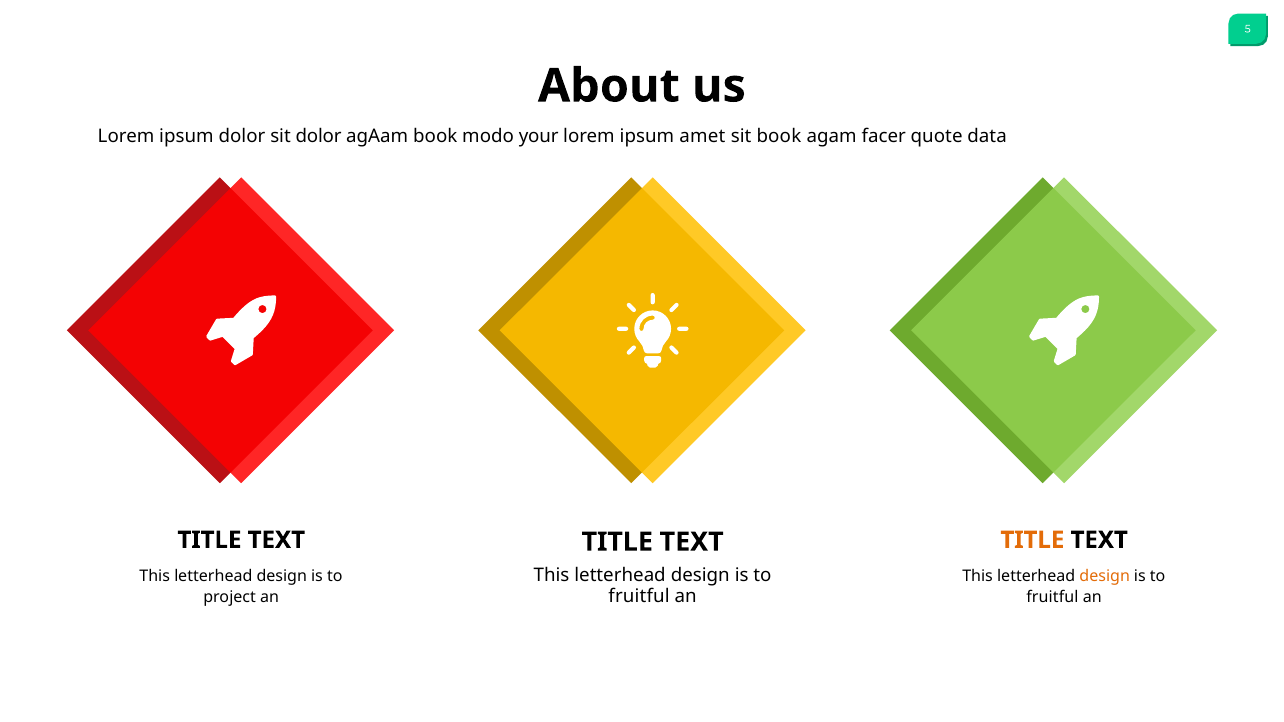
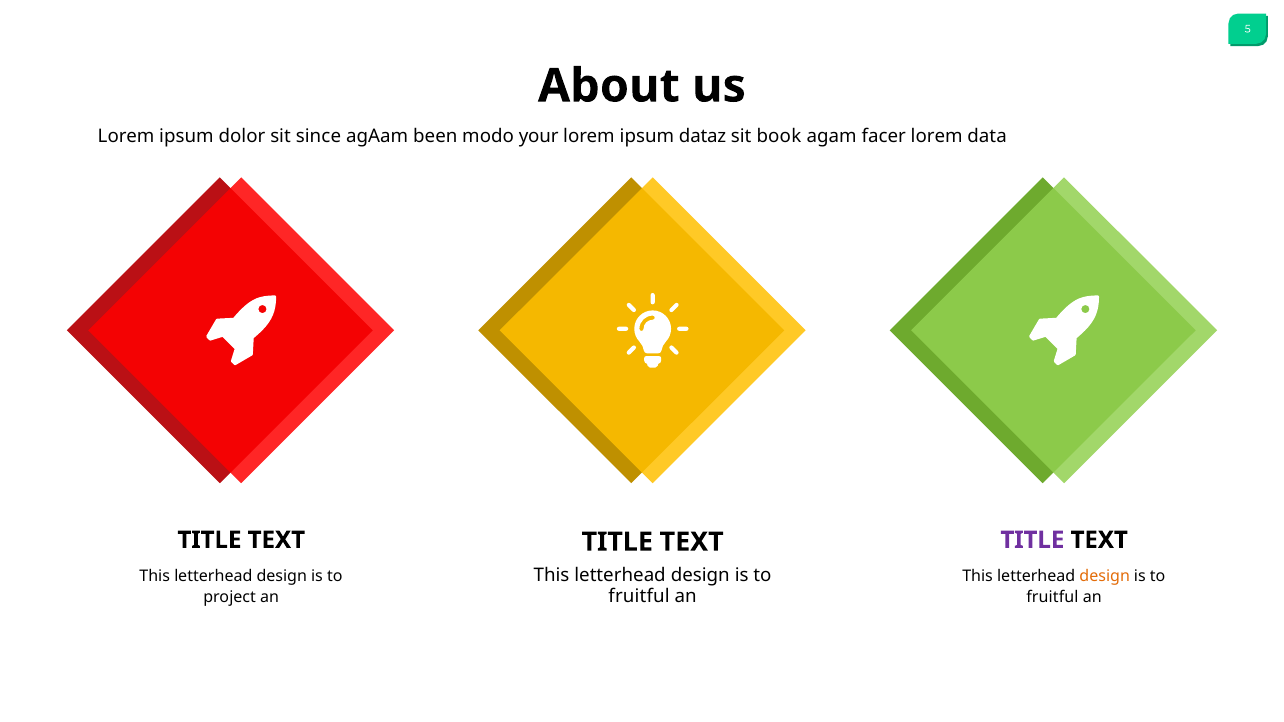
sit dolor: dolor -> since (318, 137)
agAam book: book -> been (435, 137)
amet: amet -> dataz (703, 137)
facer quote: quote -> lorem (937, 137)
TITLE colour: orange -> purple (1032, 540)
